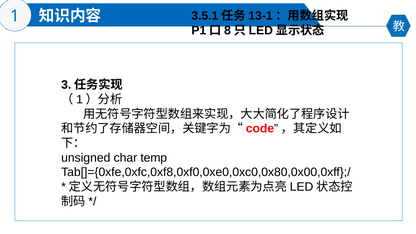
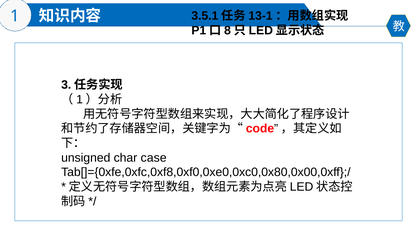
temp: temp -> case (154, 158)
